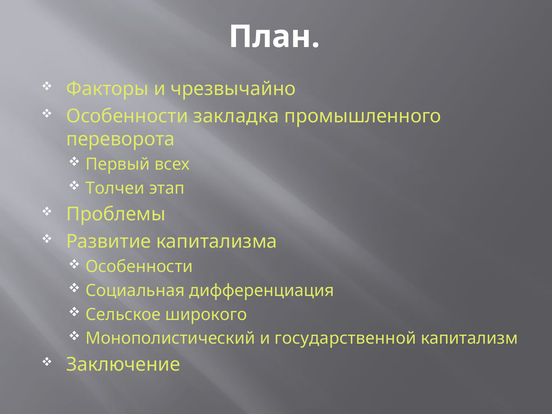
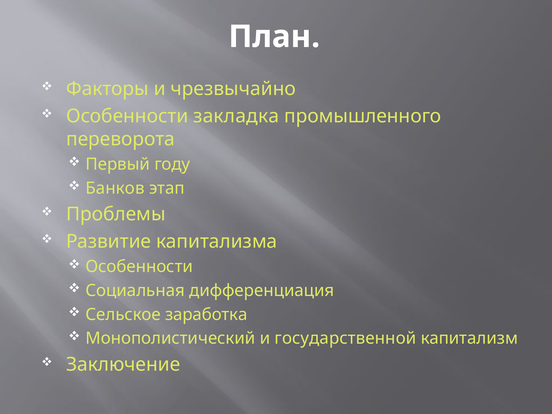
всех: всех -> году (172, 164)
Толчеи: Толчеи -> Банков (115, 188)
широкого: широкого -> заработка (206, 314)
